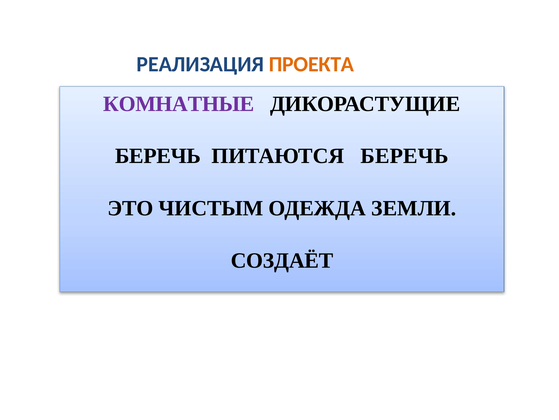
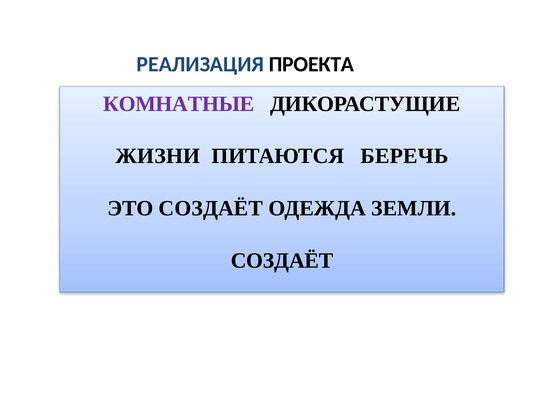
ПРОЕКТА colour: orange -> black (311, 64)
БЕРЕЧЬ: БЕРЕЧЬ -> ЖИЗНИ (158, 156)
ЭТО ЧИСТЫМ: ЧИСТЫМ -> СОЗДАЁТ (211, 208)
